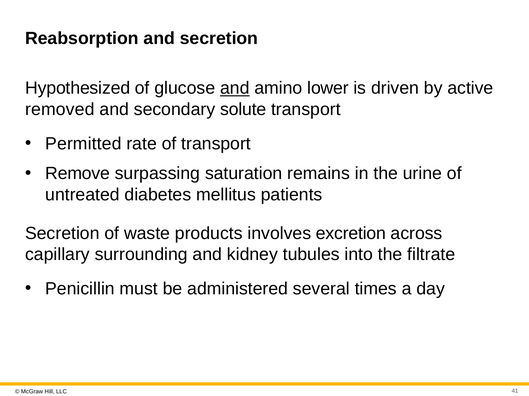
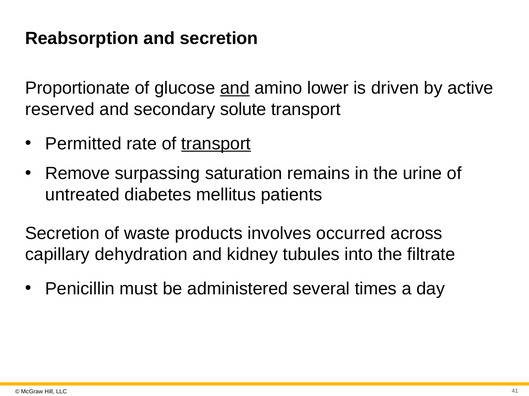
Hypothesized: Hypothesized -> Proportionate (78, 88)
removed: removed -> reserved (60, 109)
transport underline: none -> present (216, 144)
excretion: excretion -> occurred (351, 234)
surrounding: surrounding -> dehydration (141, 255)
